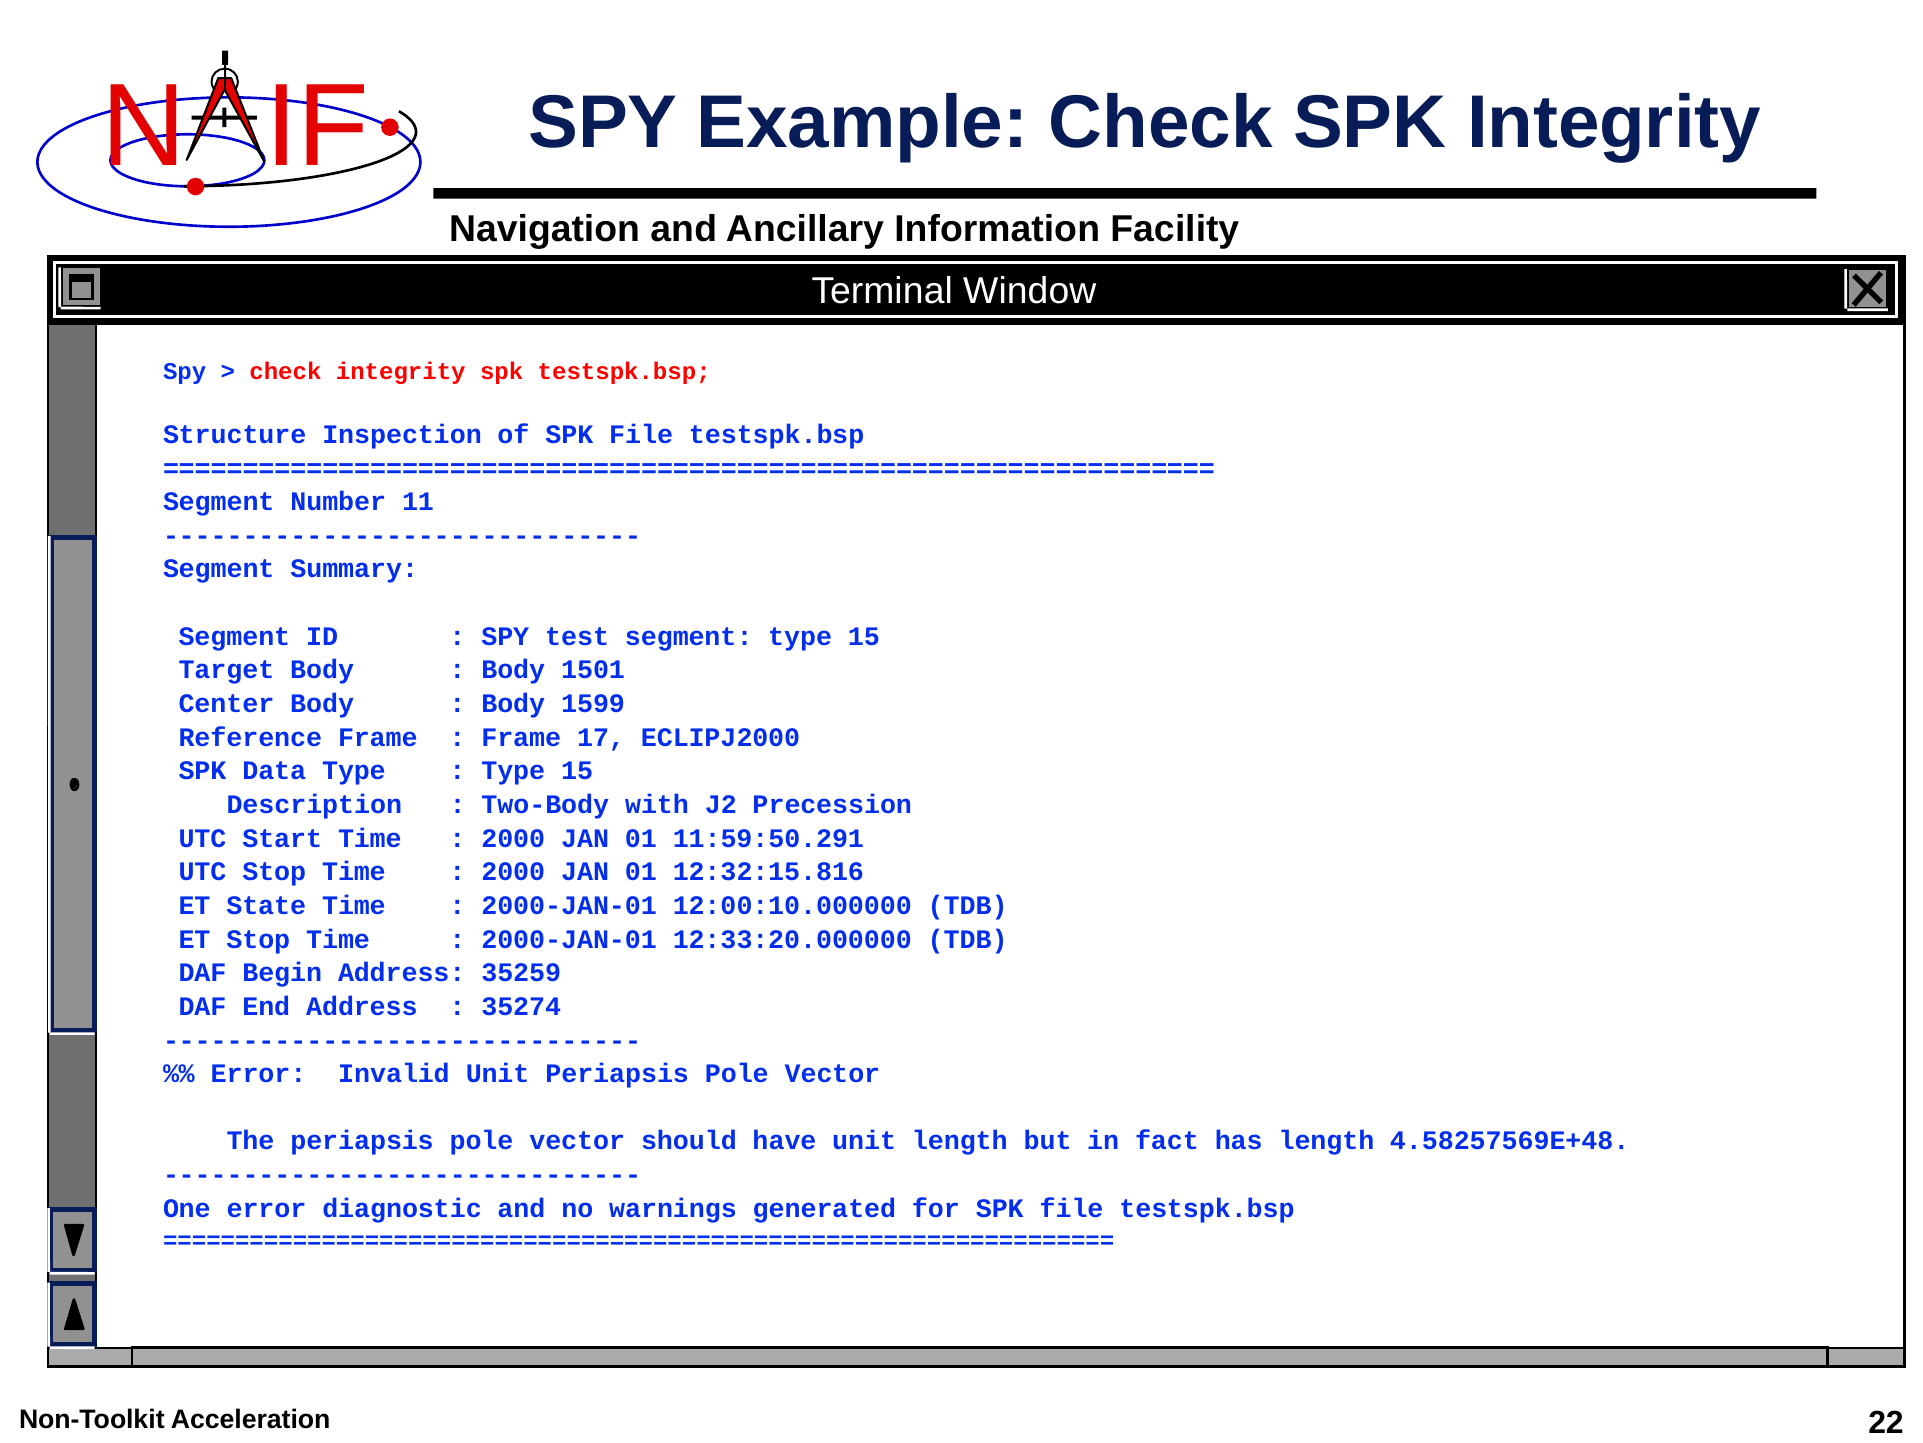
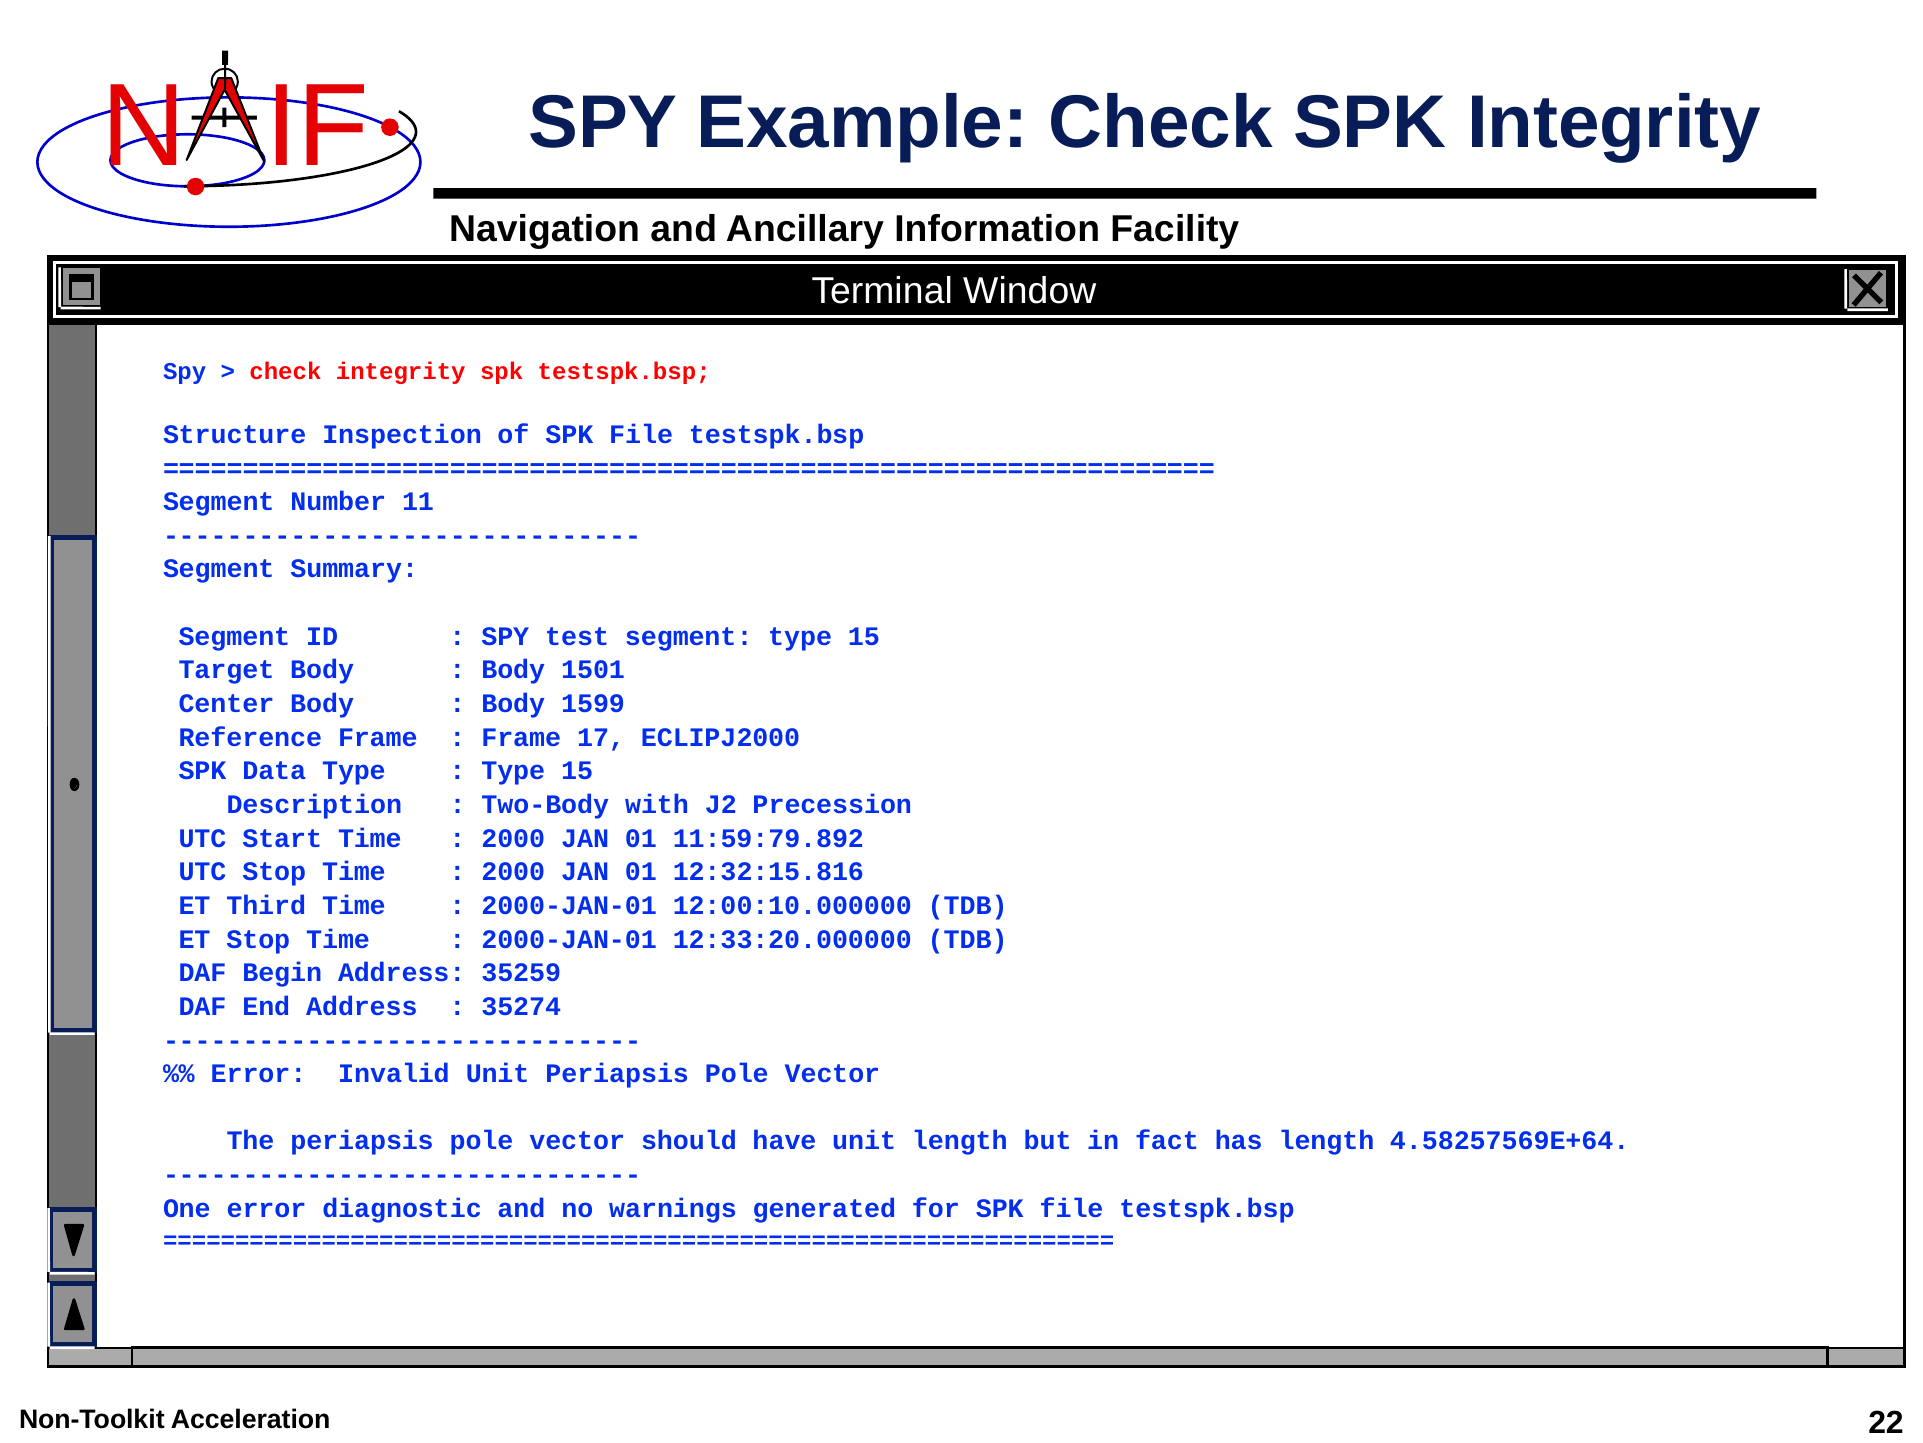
11:59:50.291: 11:59:50.291 -> 11:59:79.892 (768, 838)
State: State -> Third (266, 906)
4.58257569E+48: 4.58257569E+48 -> 4.58257569E+64 (1510, 1141)
